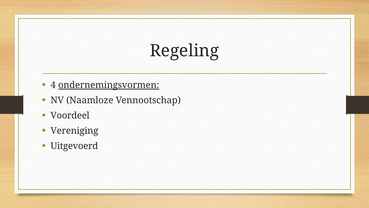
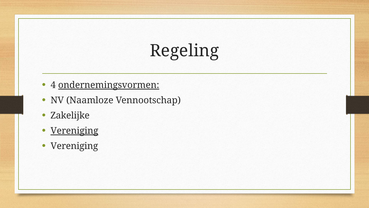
Voordeel: Voordeel -> Zakelijke (70, 115)
Vereniging underline: none -> present (74, 131)
Uitgevoerd: Uitgevoerd -> Vereniging (74, 146)
